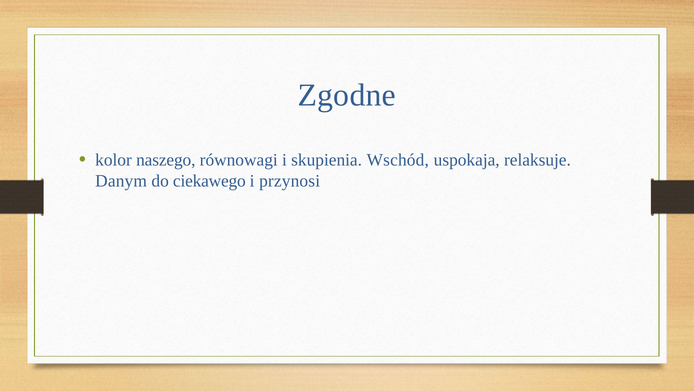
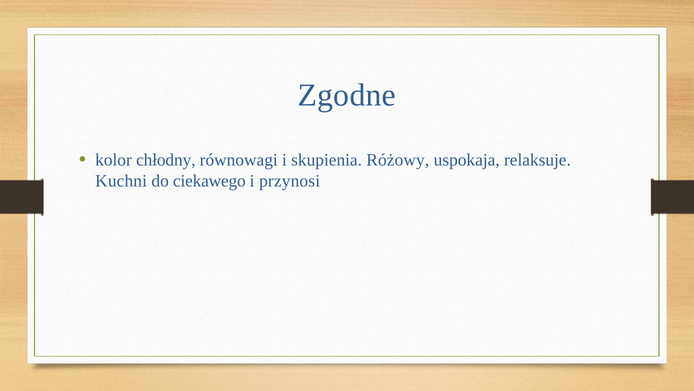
naszego: naszego -> chłodny (166, 160)
Wschód: Wschód -> Różowy (398, 160)
Danym: Danym -> Kuchni (121, 181)
